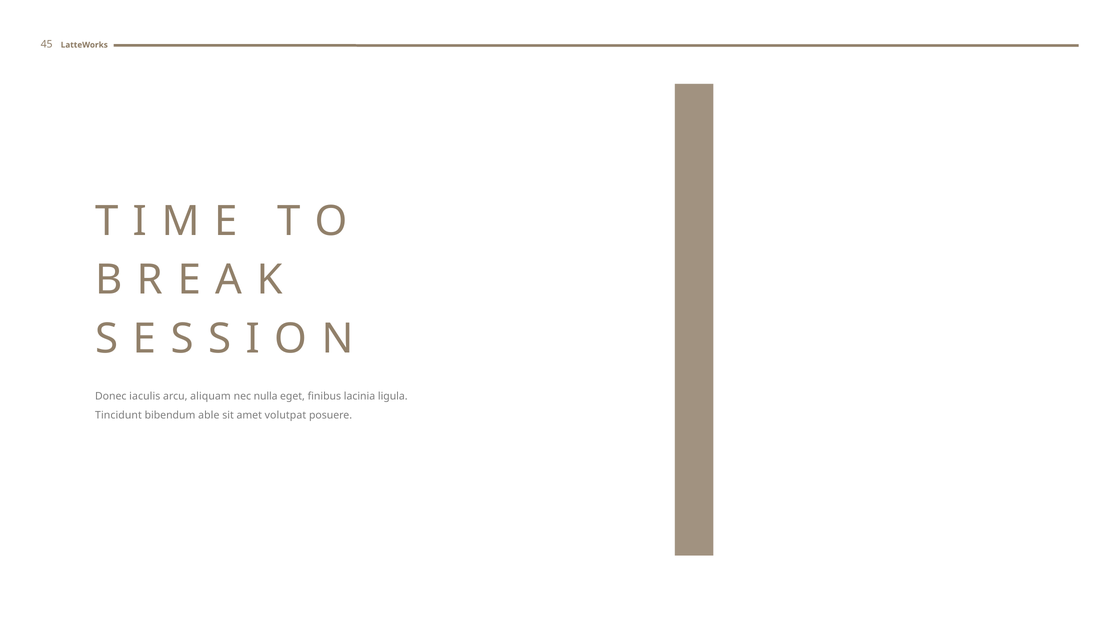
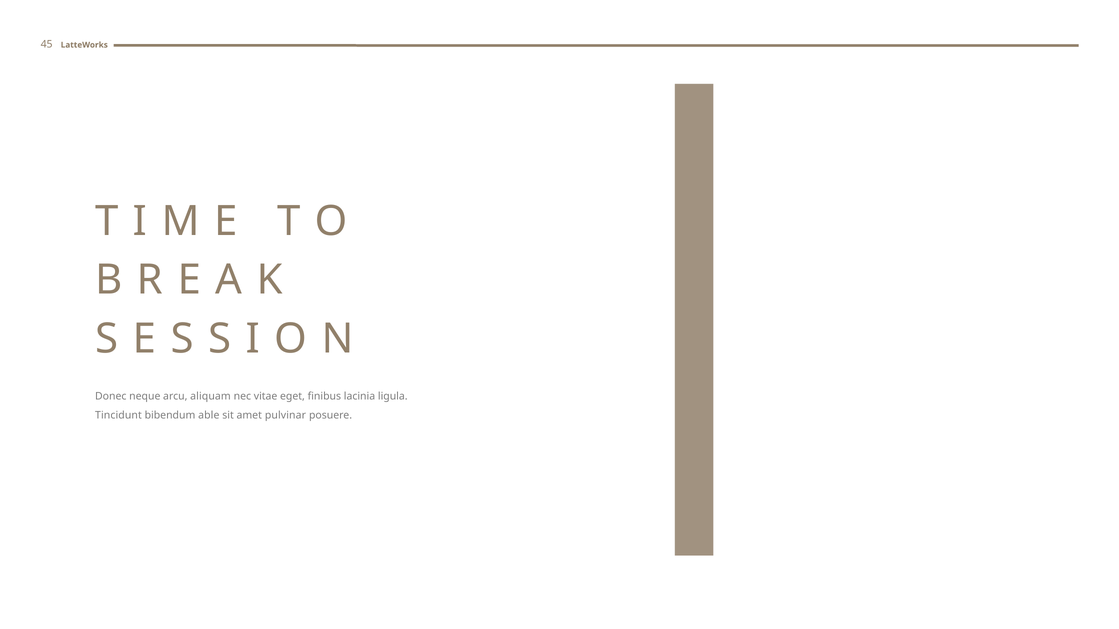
iaculis: iaculis -> neque (145, 396)
nulla: nulla -> vitae (266, 396)
volutpat: volutpat -> pulvinar (285, 415)
